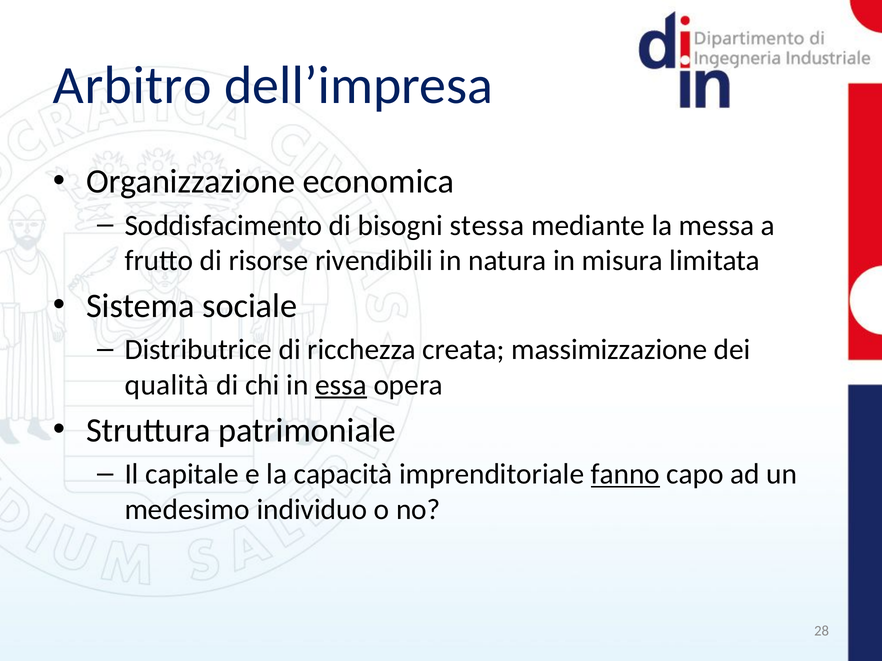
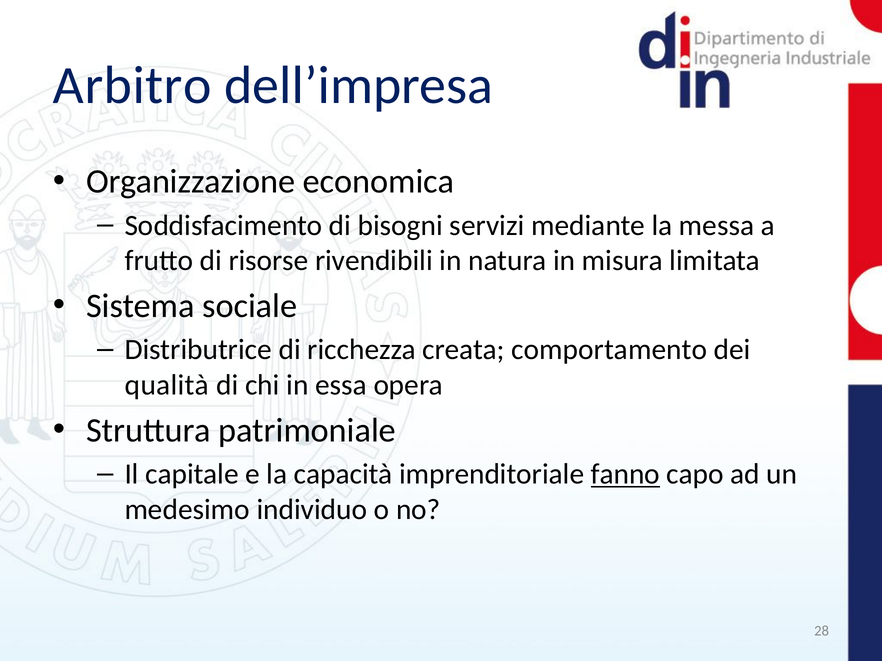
stessa: stessa -> servizi (487, 226)
massimizzazione: massimizzazione -> comportamento (609, 350)
essa underline: present -> none (341, 385)
